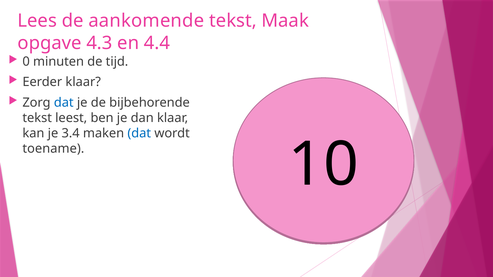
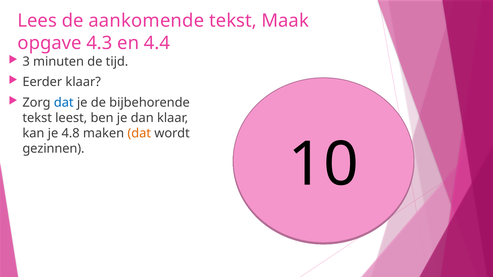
0: 0 -> 3 (26, 62)
3.4: 3.4 -> 4.8 (71, 133)
dat colour: blue -> orange (139, 133)
toename: toename -> gezinnen (53, 149)
